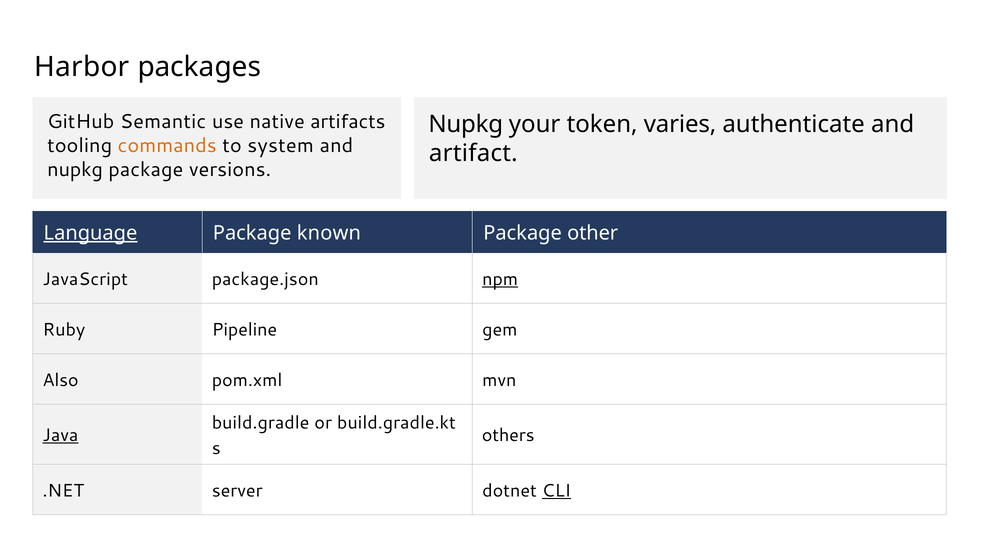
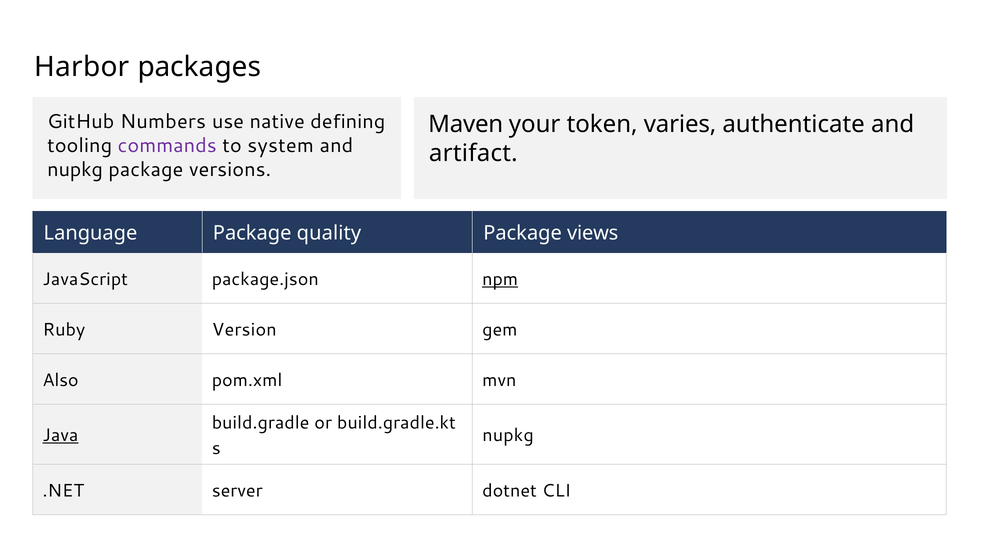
Semantic: Semantic -> Numbers (163, 122)
artifacts: artifacts -> defining (348, 122)
Nupkg: Nupkg -> Maven (466, 124)
commands colour: orange -> purple (167, 146)
Language underline: present -> none (90, 233)
known: known -> quality (329, 233)
other: other -> views (593, 233)
Pipeline: Pipeline -> Version (244, 330)
others: others -> nupkg (508, 435)
CLI underline: present -> none (556, 490)
